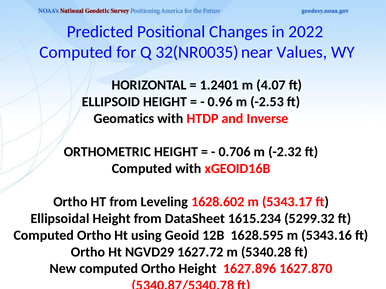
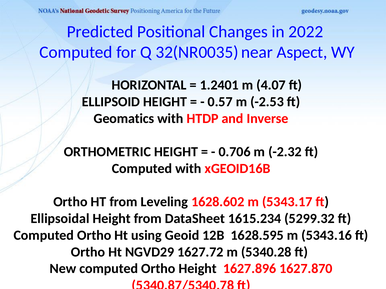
Values: Values -> Aspect (302, 52)
0.96: 0.96 -> 0.57 (220, 102)
